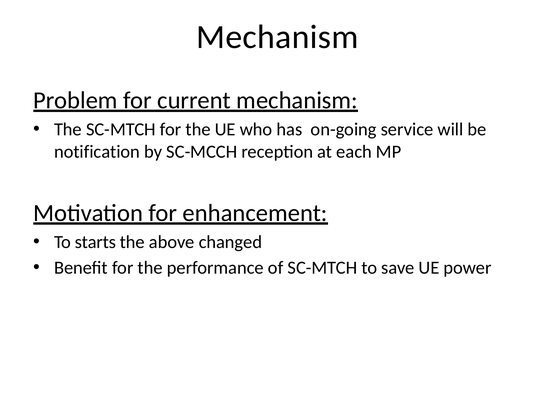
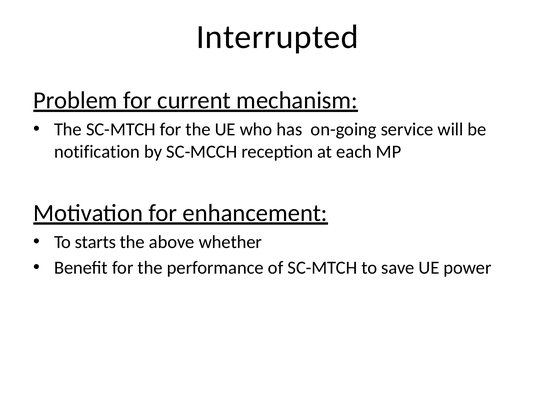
Mechanism: Mechanism -> Interrupted (277, 37)
changed: changed -> whether (230, 242)
